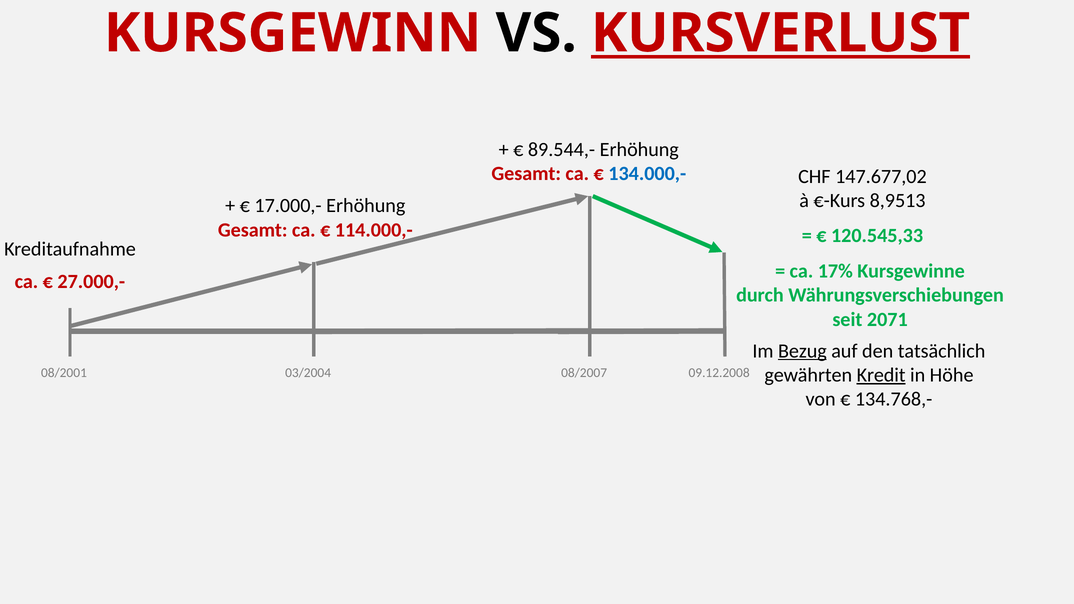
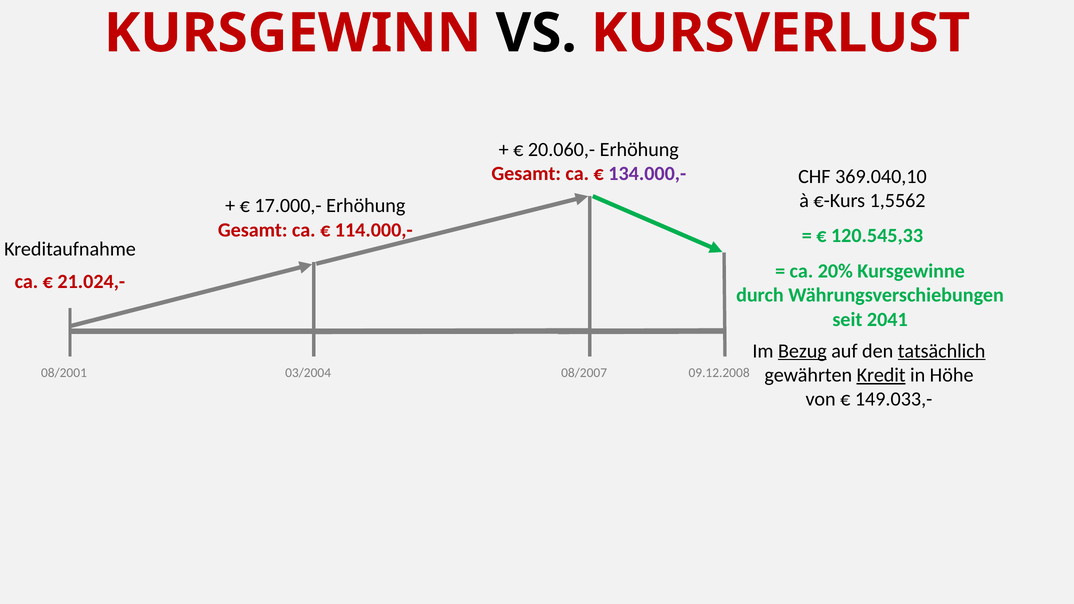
KURSVERLUST underline: present -> none (781, 33)
89.544,-: 89.544,- -> 20.060,- (562, 150)
134.000,- colour: blue -> purple (647, 174)
147.677,02: 147.677,02 -> 369.040,10 (881, 176)
8,9513: 8,9513 -> 1,5562 (898, 201)
17%: 17% -> 20% (835, 271)
27.000,-: 27.000,- -> 21.024,- (91, 281)
2071: 2071 -> 2041 (887, 319)
tatsächlich underline: none -> present (942, 351)
134.768,-: 134.768,- -> 149.033,- (894, 399)
